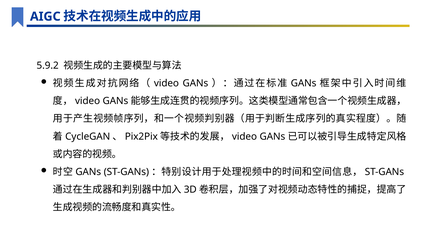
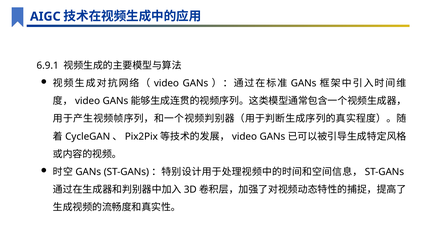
5.9.2: 5.9.2 -> 6.9.1 (48, 65)
